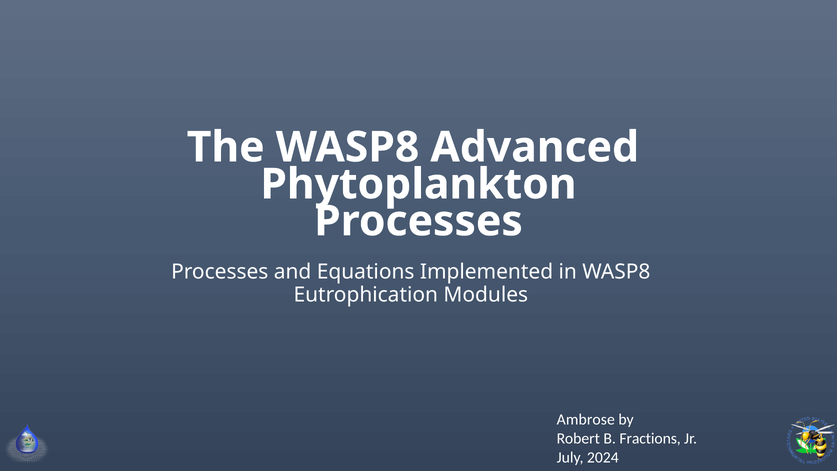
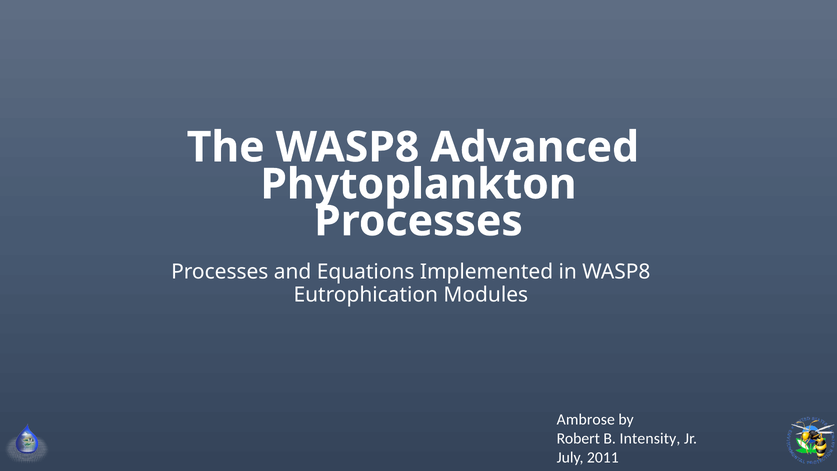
Fractions: Fractions -> Intensity (650, 438)
2024: 2024 -> 2011 (603, 457)
